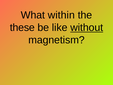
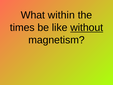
these: these -> times (22, 27)
